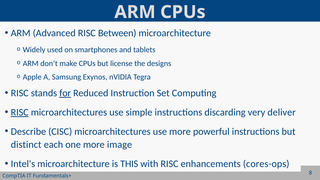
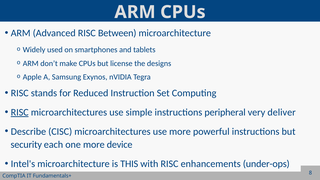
for underline: present -> none (65, 93)
discarding: discarding -> peripheral (225, 112)
distinct: distinct -> security (26, 145)
image: image -> device (120, 145)
cores-ops: cores-ops -> under-ops (266, 164)
